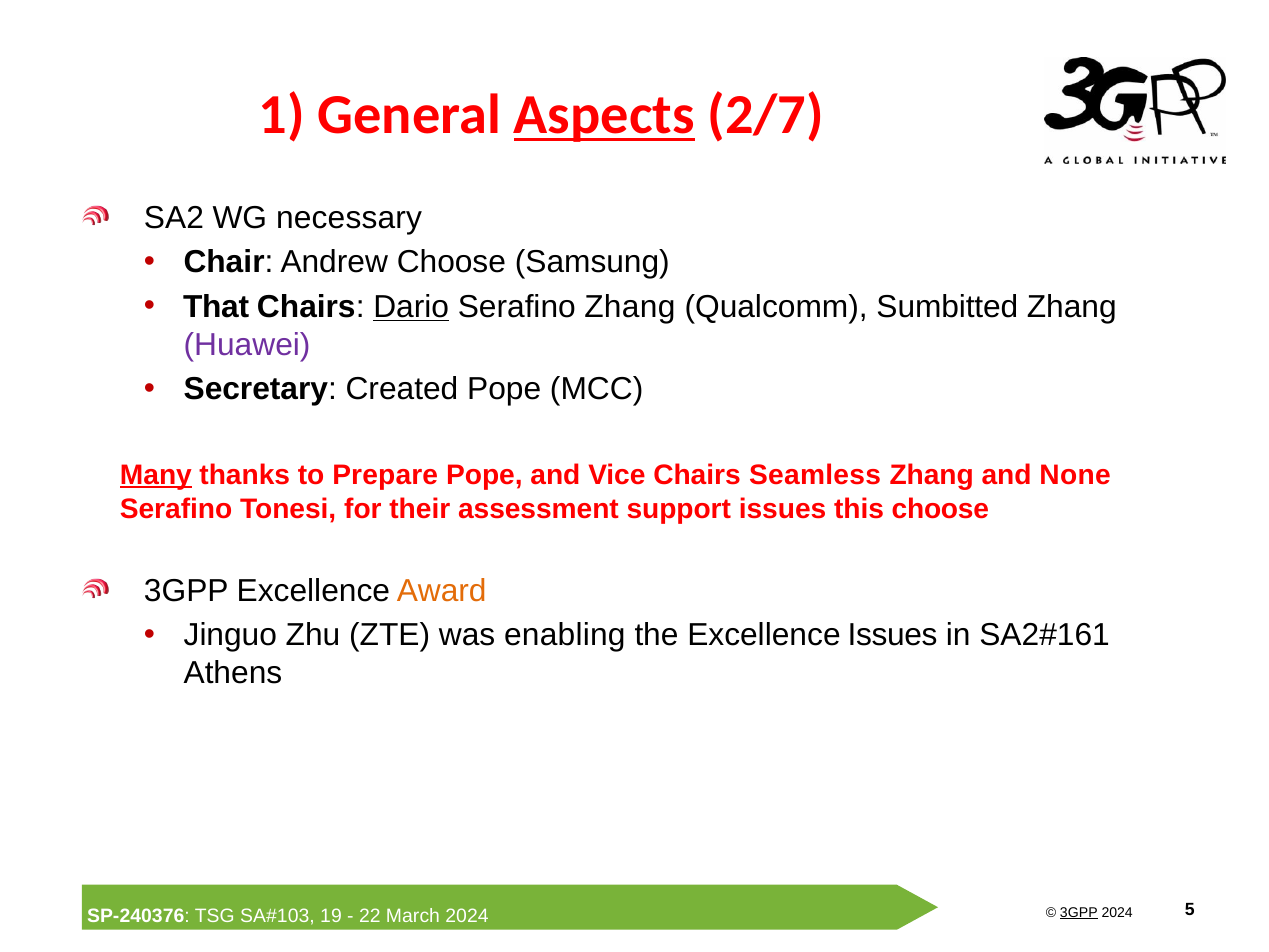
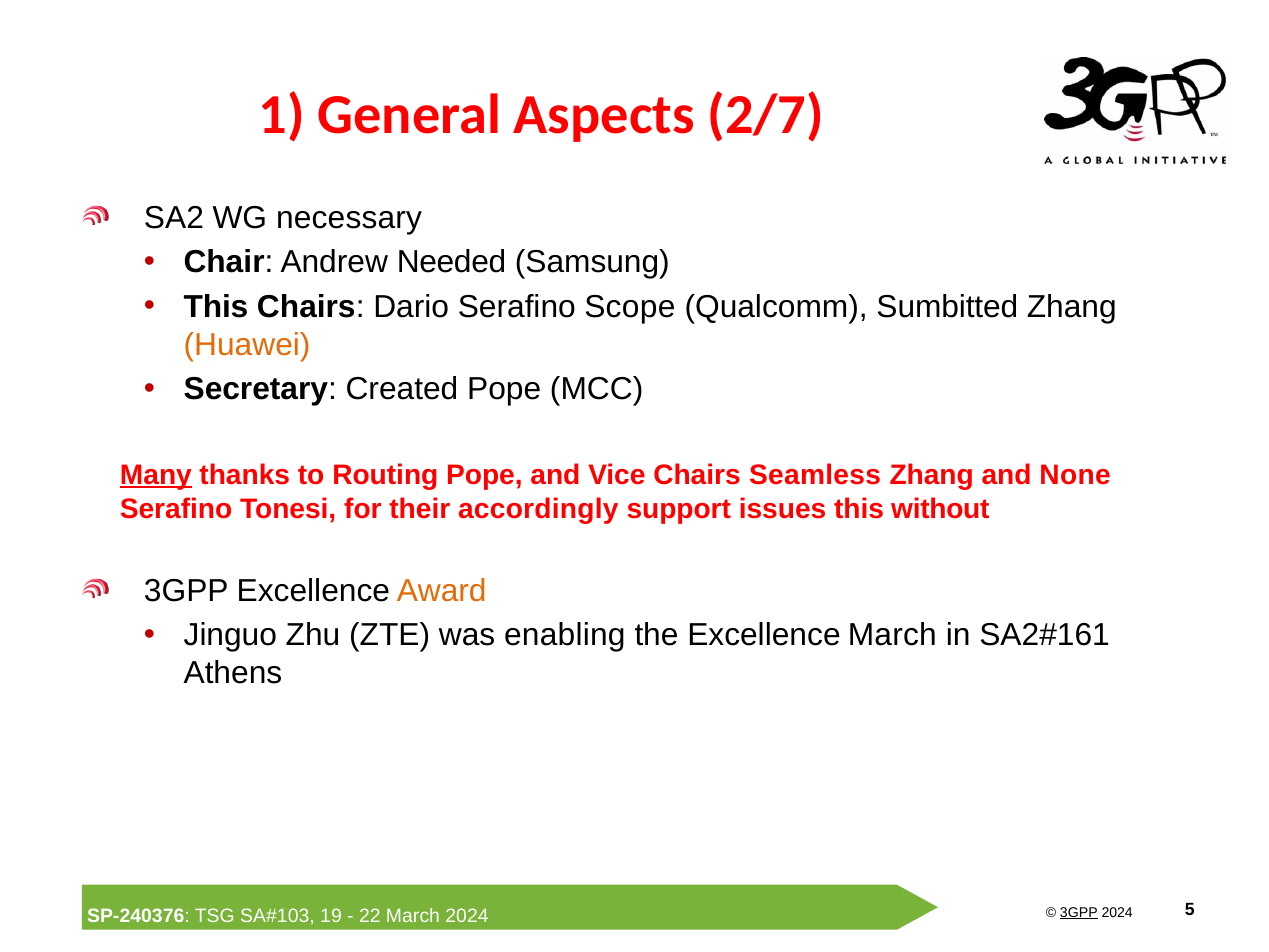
Aspects underline: present -> none (604, 115)
Andrew Choose: Choose -> Needed (452, 262)
That: That -> This (216, 307)
Dario underline: present -> none (411, 307)
Serafino Zhang: Zhang -> Scope (630, 307)
Huawei colour: purple -> orange (247, 345)
Prepare: Prepare -> Routing (385, 475)
assessment: assessment -> accordingly (538, 509)
this choose: choose -> without (940, 509)
Excellence Issues: Issues -> March (892, 635)
